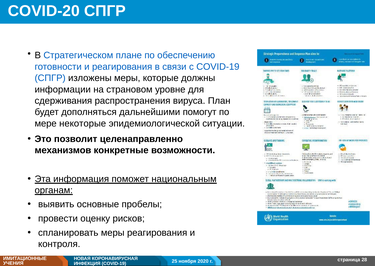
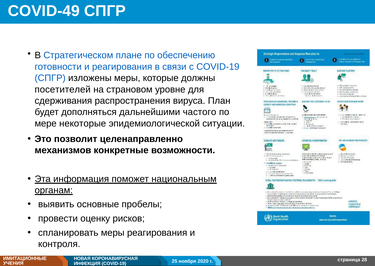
COVID-20: COVID-20 -> COVID-49 (44, 11)
информации: информации -> посетителей (63, 89)
помогут: помогут -> частого (200, 112)
